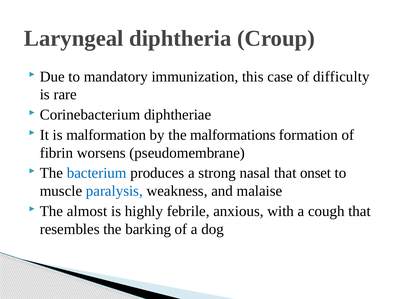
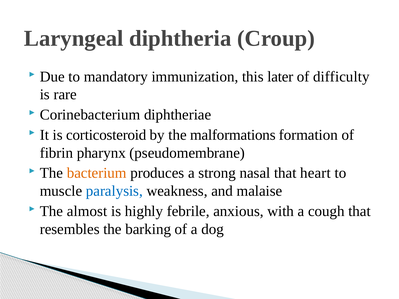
case: case -> later (280, 77)
malformation: malformation -> corticosteroid (106, 135)
worsens: worsens -> pharynx (101, 153)
bacterium colour: blue -> orange (97, 173)
onset: onset -> heart (315, 173)
